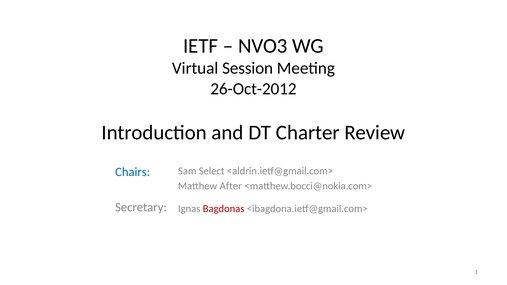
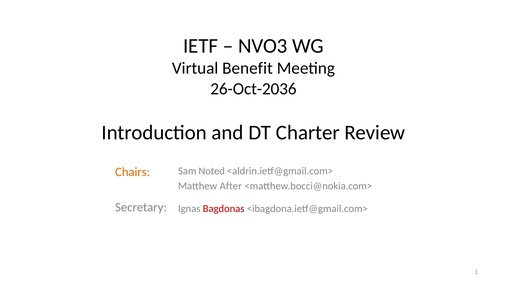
Session: Session -> Benefit (248, 68)
26-Oct-2012: 26-Oct-2012 -> 26-Oct-2036 (253, 89)
Chairs colour: blue -> orange (133, 172)
Select: Select -> Noted (212, 171)
